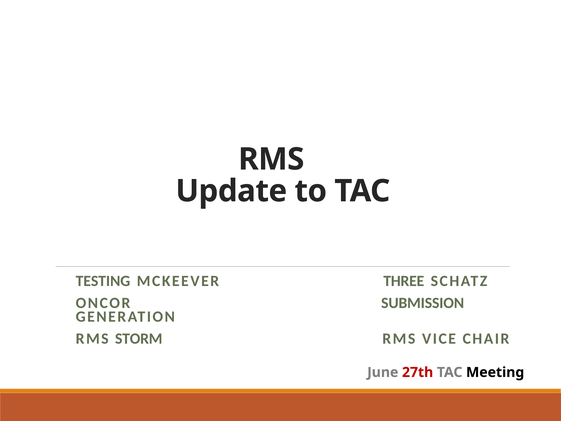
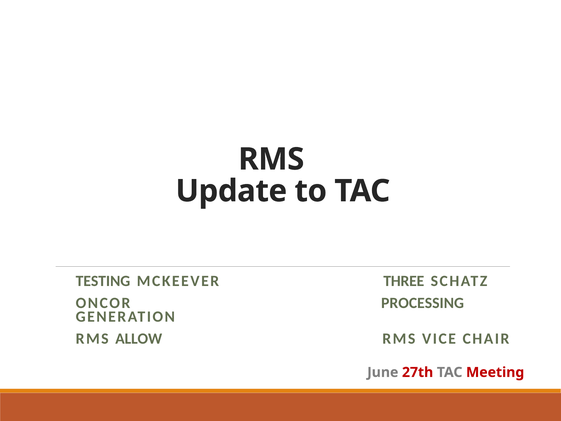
SUBMISSION: SUBMISSION -> PROCESSING (423, 303)
STORM: STORM -> ALLOW (139, 339)
Meeting colour: black -> red (495, 372)
